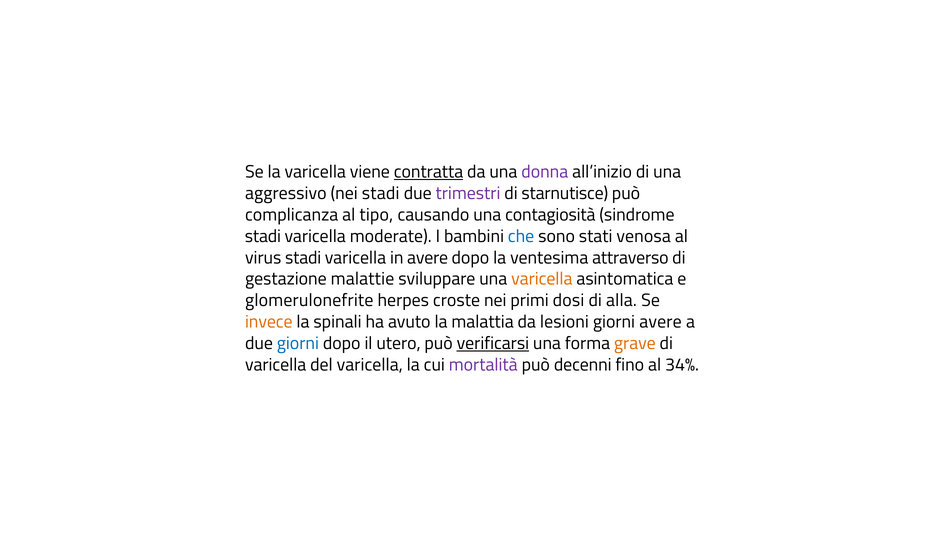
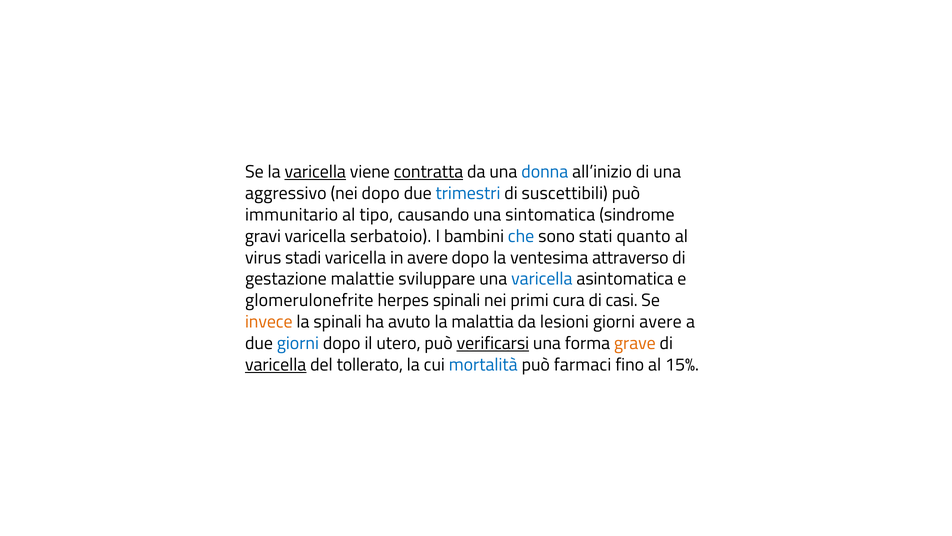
varicella underline: none -> present (315, 172)
donna colour: purple -> blue (545, 172)
nei stadi: stadi -> dopo (381, 193)
trimestri colour: purple -> blue (468, 193)
starnutisce: starnutisce -> suscettibili (565, 193)
complicanza: complicanza -> immunitario (292, 215)
contagiosità: contagiosità -> sintomatica (550, 215)
stadi: stadi -> gravi (263, 236)
moderate: moderate -> serbatoio (391, 236)
venosa: venosa -> quanto (644, 236)
varicella colour: orange -> blue (542, 279)
herpes croste: croste -> spinali (457, 300)
dosi: dosi -> cura (569, 300)
alla: alla -> casi (622, 300)
varicella underline: none -> present (276, 364)
del varicella: varicella -> tollerato (370, 364)
mortalità colour: purple -> blue (483, 364)
decenni: decenni -> farmaci (583, 364)
34%: 34% -> 15% (682, 364)
